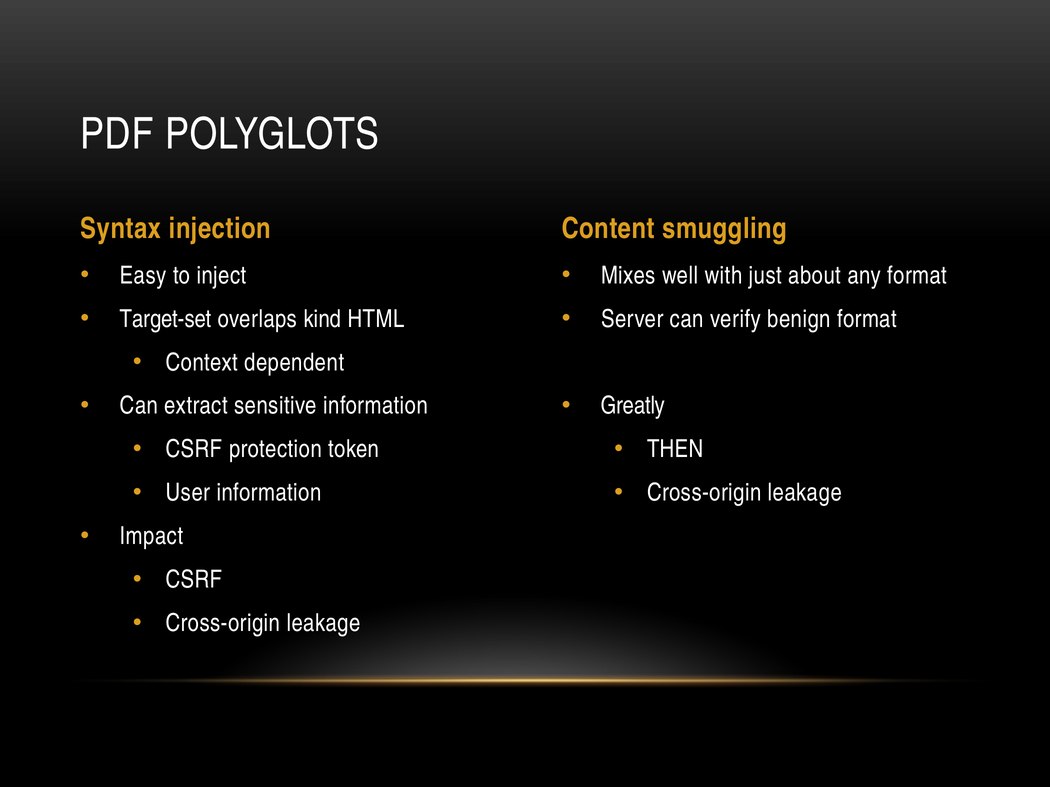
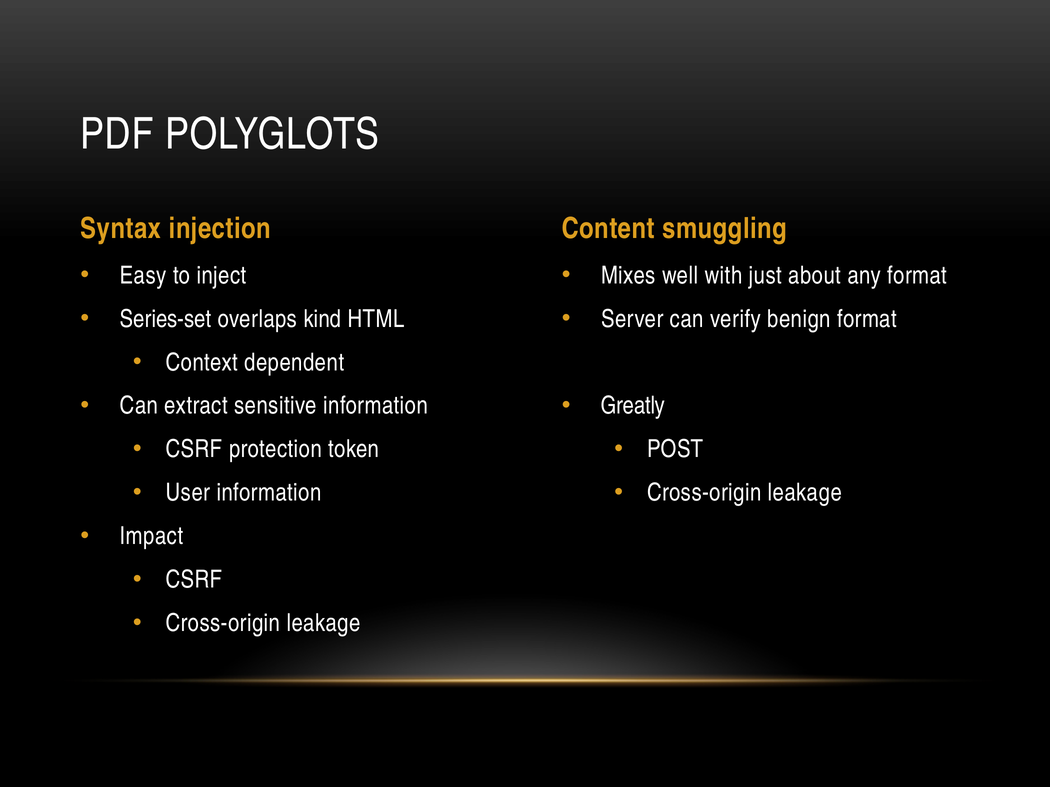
Target-set: Target-set -> Series-set (166, 319)
THEN: THEN -> POST (675, 450)
